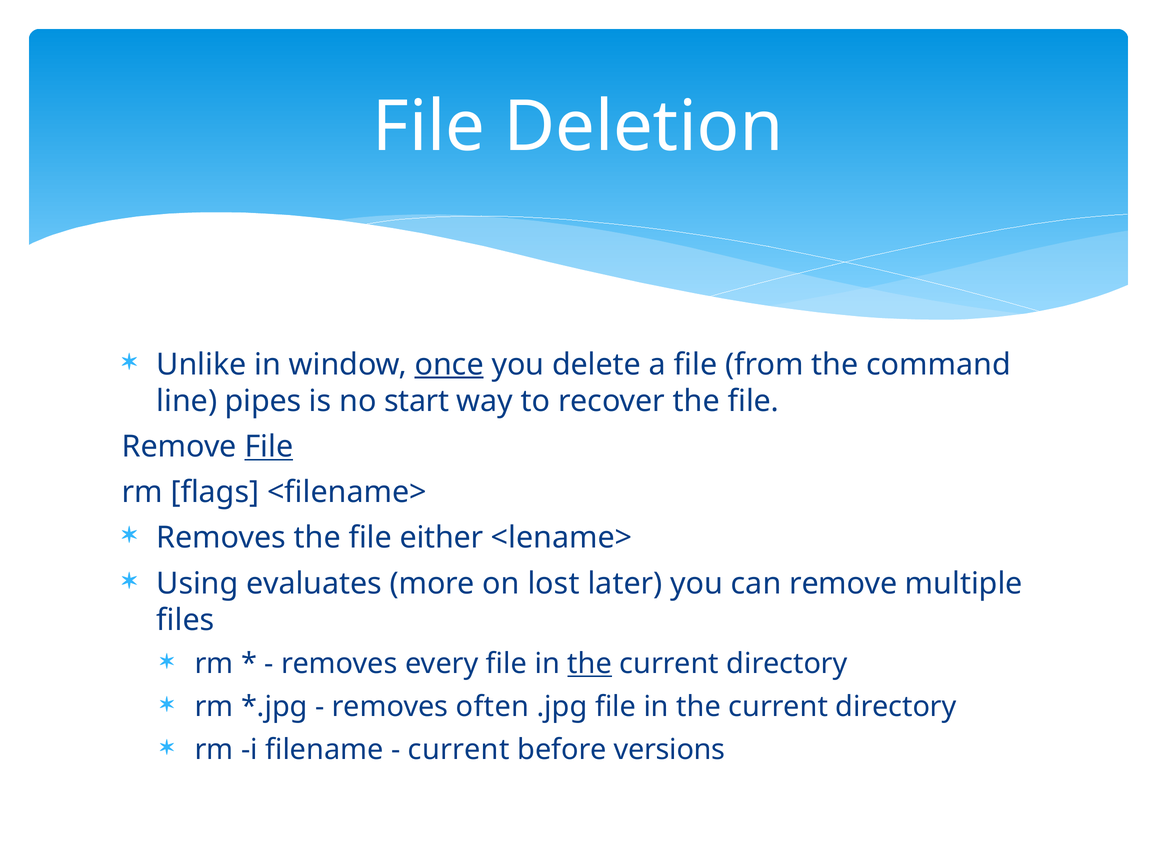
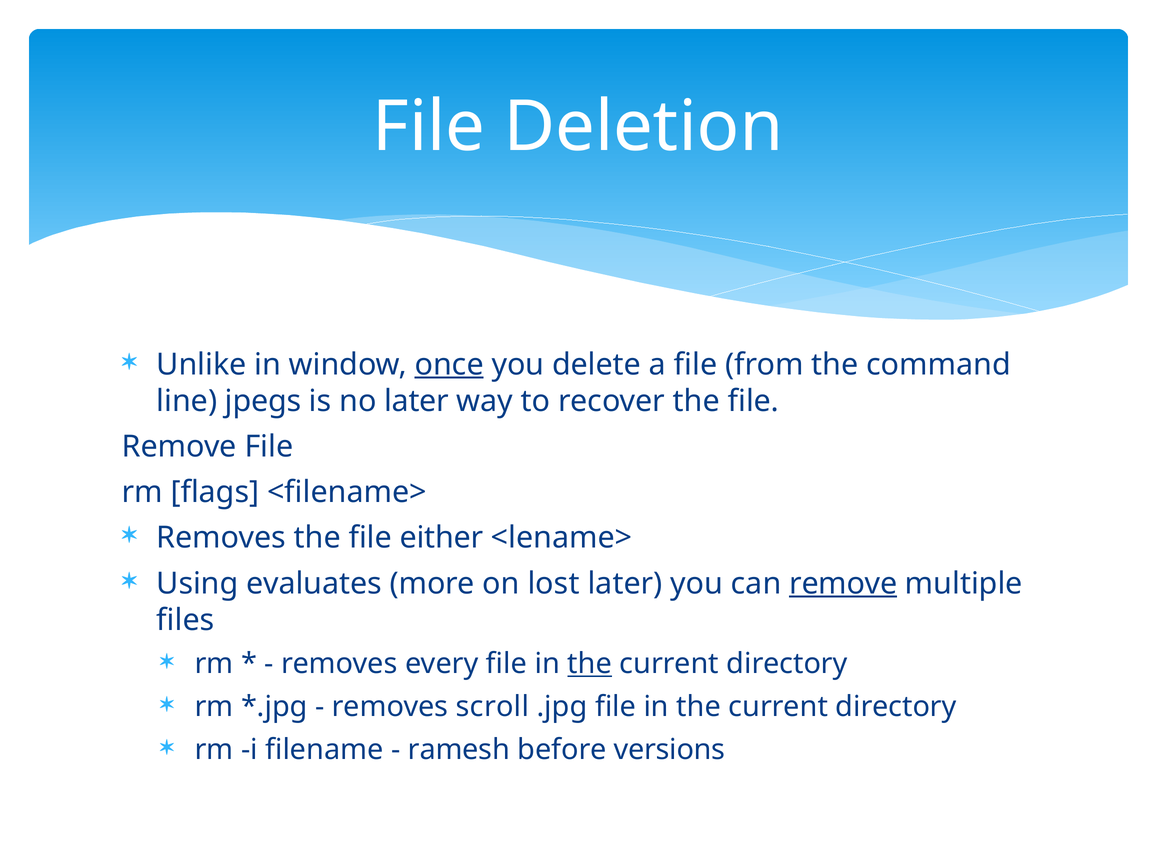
pipes: pipes -> jpegs (263, 401)
no start: start -> later (417, 401)
File underline: present -> none (269, 447)
remove underline: none -> present (843, 583)
often: often -> scroll (492, 707)
current: current -> ramesh (459, 750)
